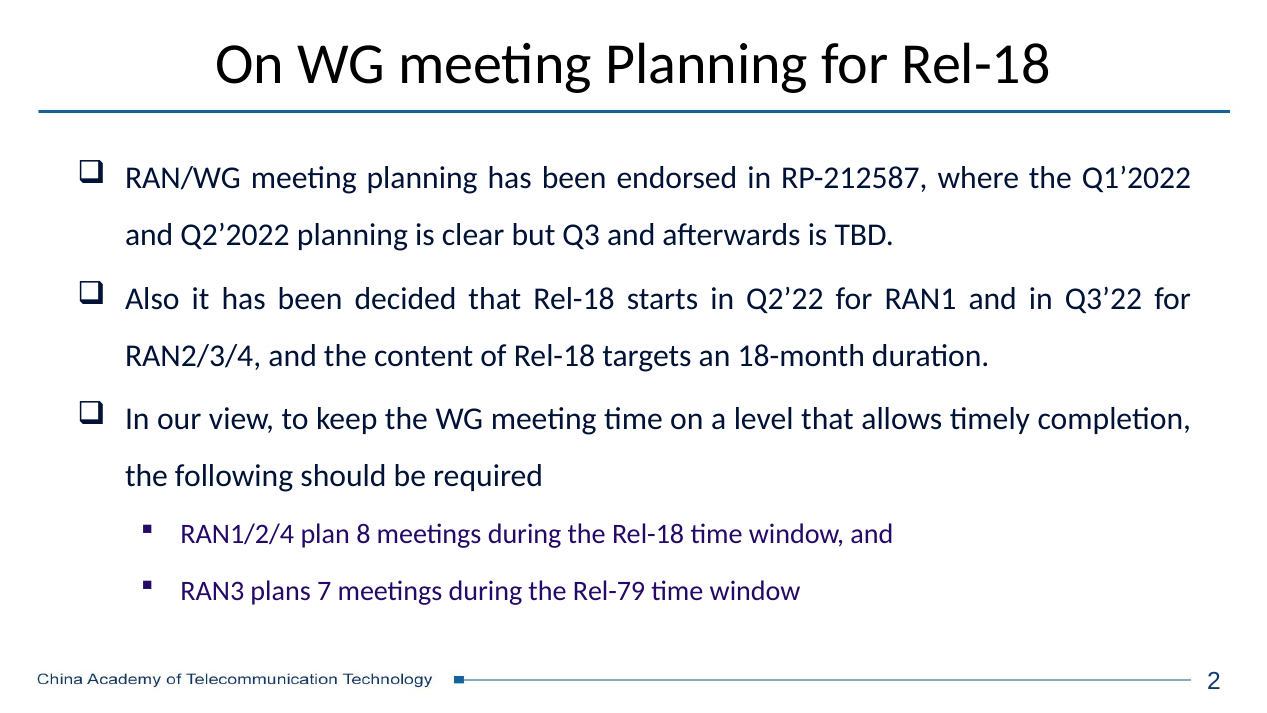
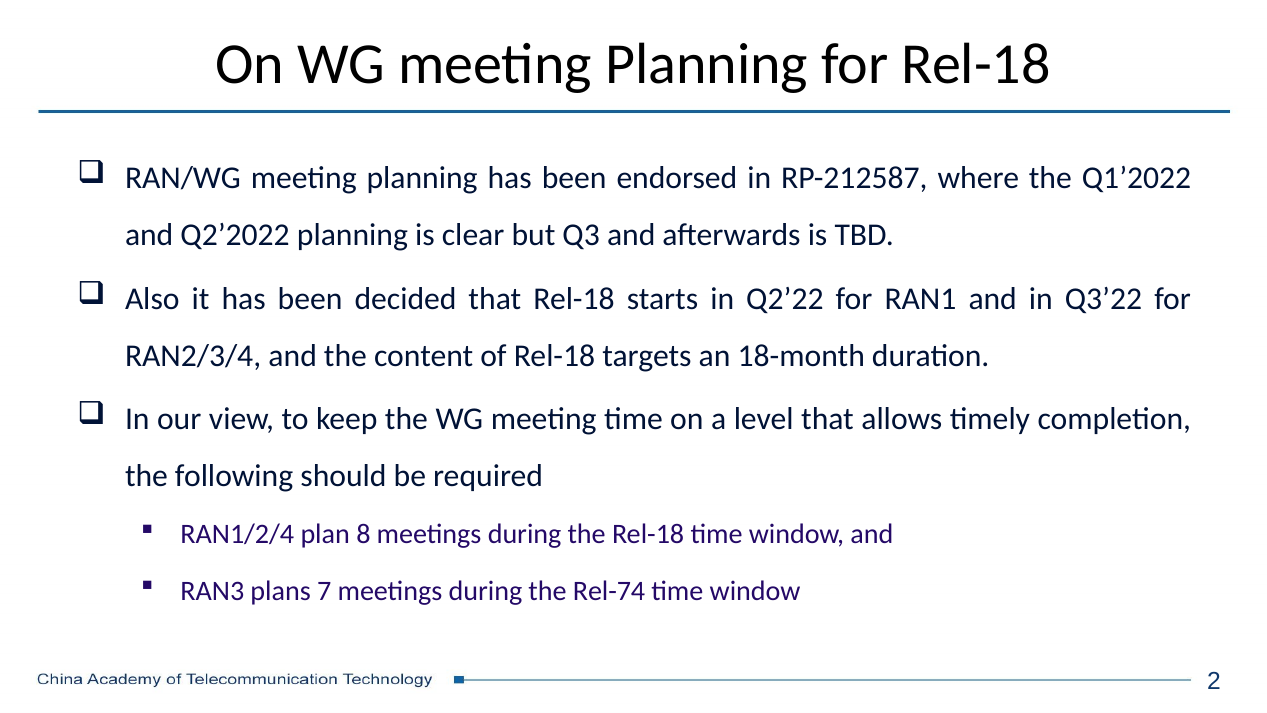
Rel-79: Rel-79 -> Rel-74 (609, 591)
